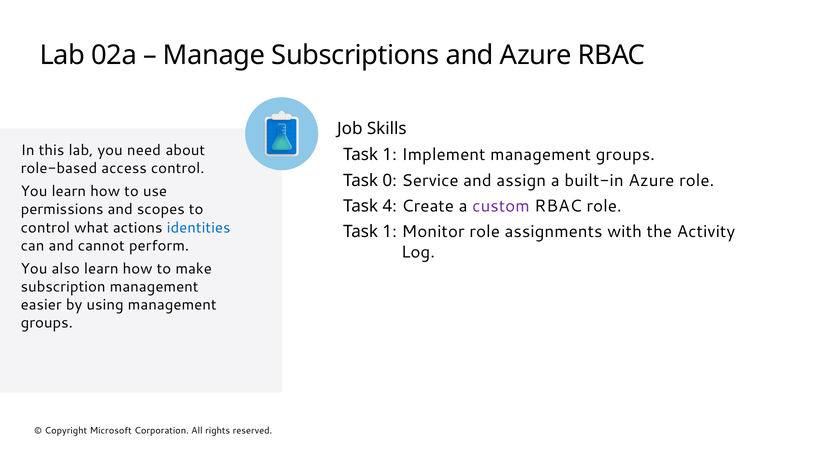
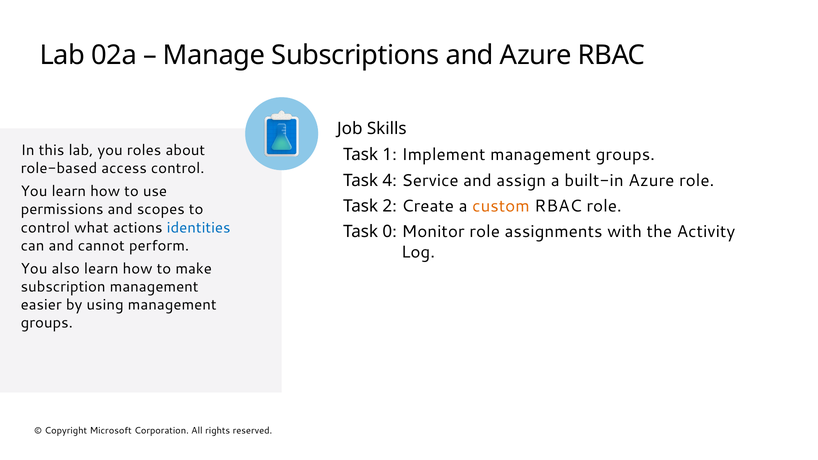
need: need -> roles (144, 150)
0: 0 -> 4 (387, 180)
4: 4 -> 2 (387, 206)
custom colour: purple -> orange (501, 206)
1: 1 -> 0 (387, 232)
